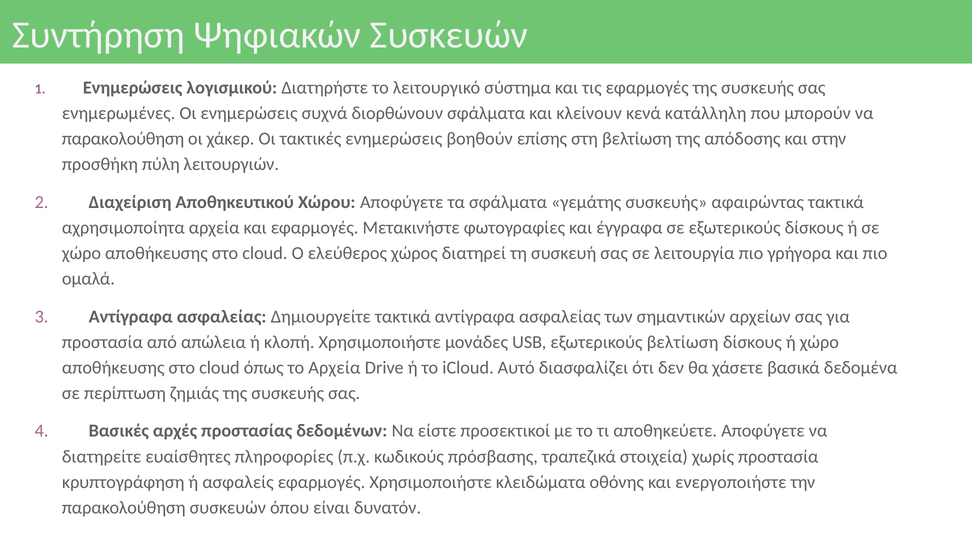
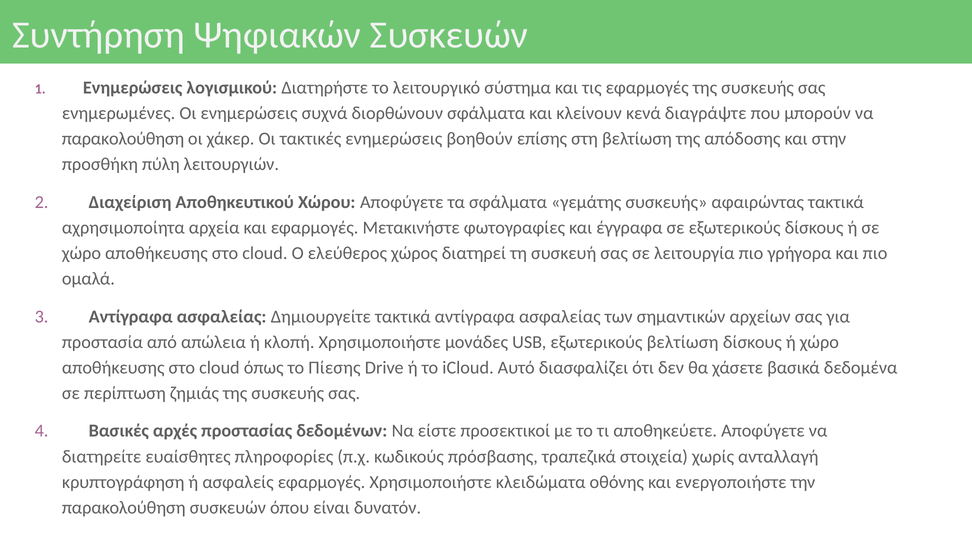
κατάλληλη: κατάλληλη -> διαγράψτε (706, 113)
το Αρχεία: Αρχεία -> Πίεσης (334, 367)
χωρίς προστασία: προστασία -> ανταλλαγή (778, 456)
